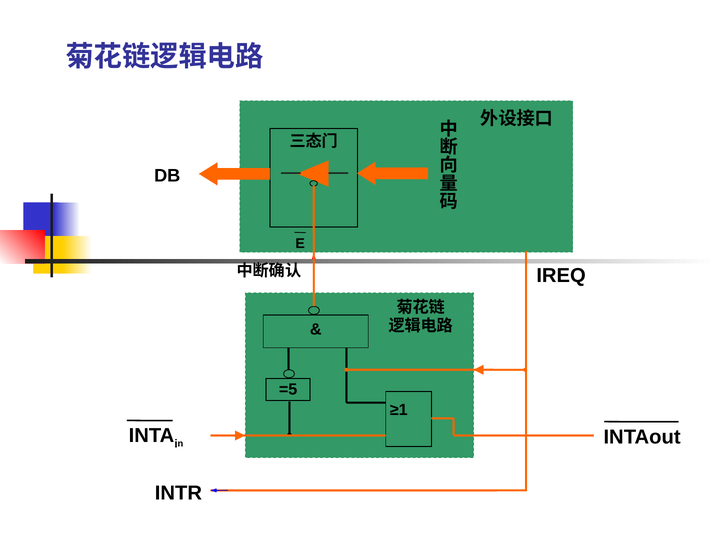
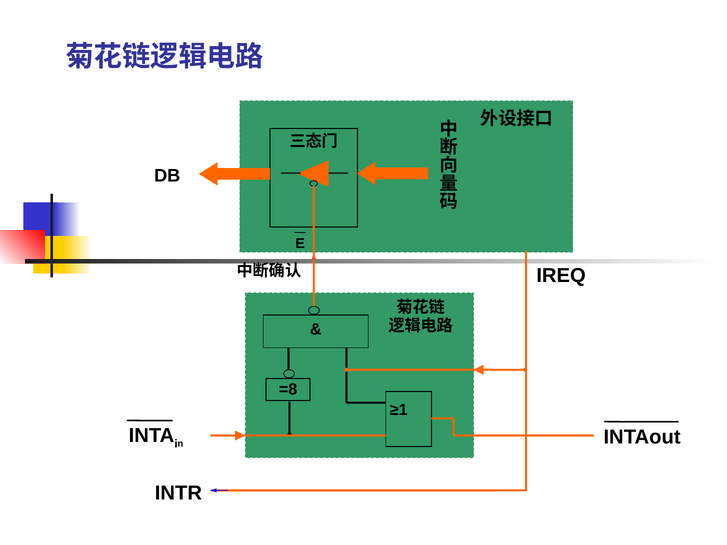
=5: =5 -> =8 (288, 390)
